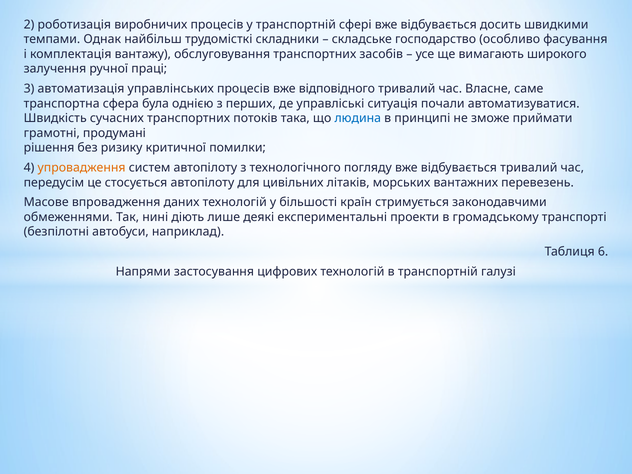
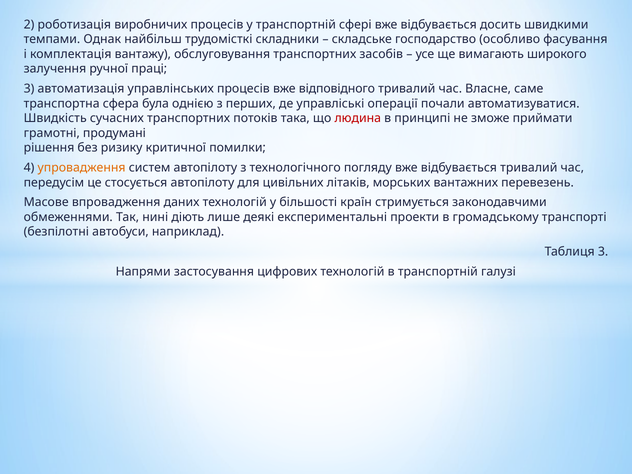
ситуація: ситуація -> операції (393, 103)
людина colour: blue -> red (358, 118)
Таблиця 6: 6 -> 3 (603, 252)
